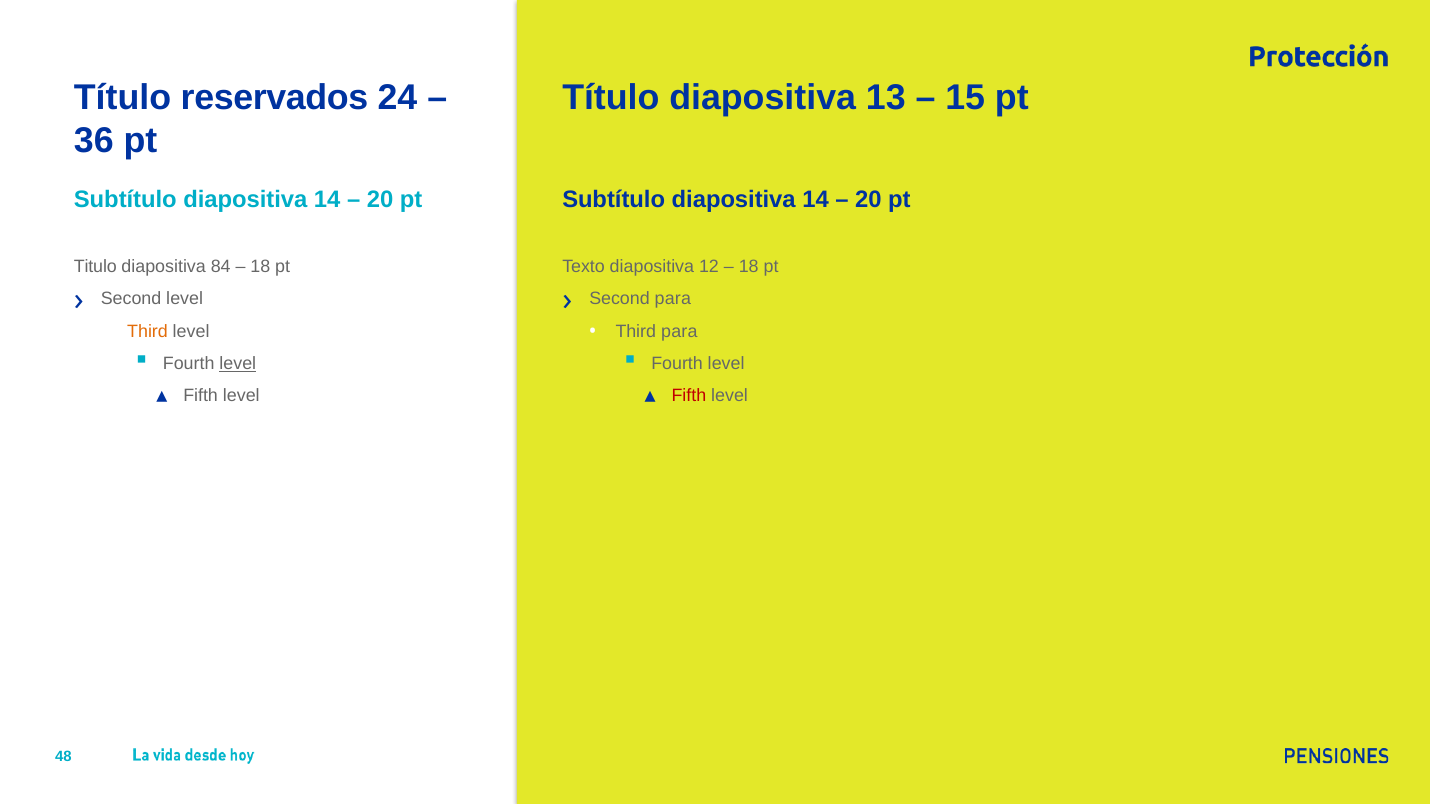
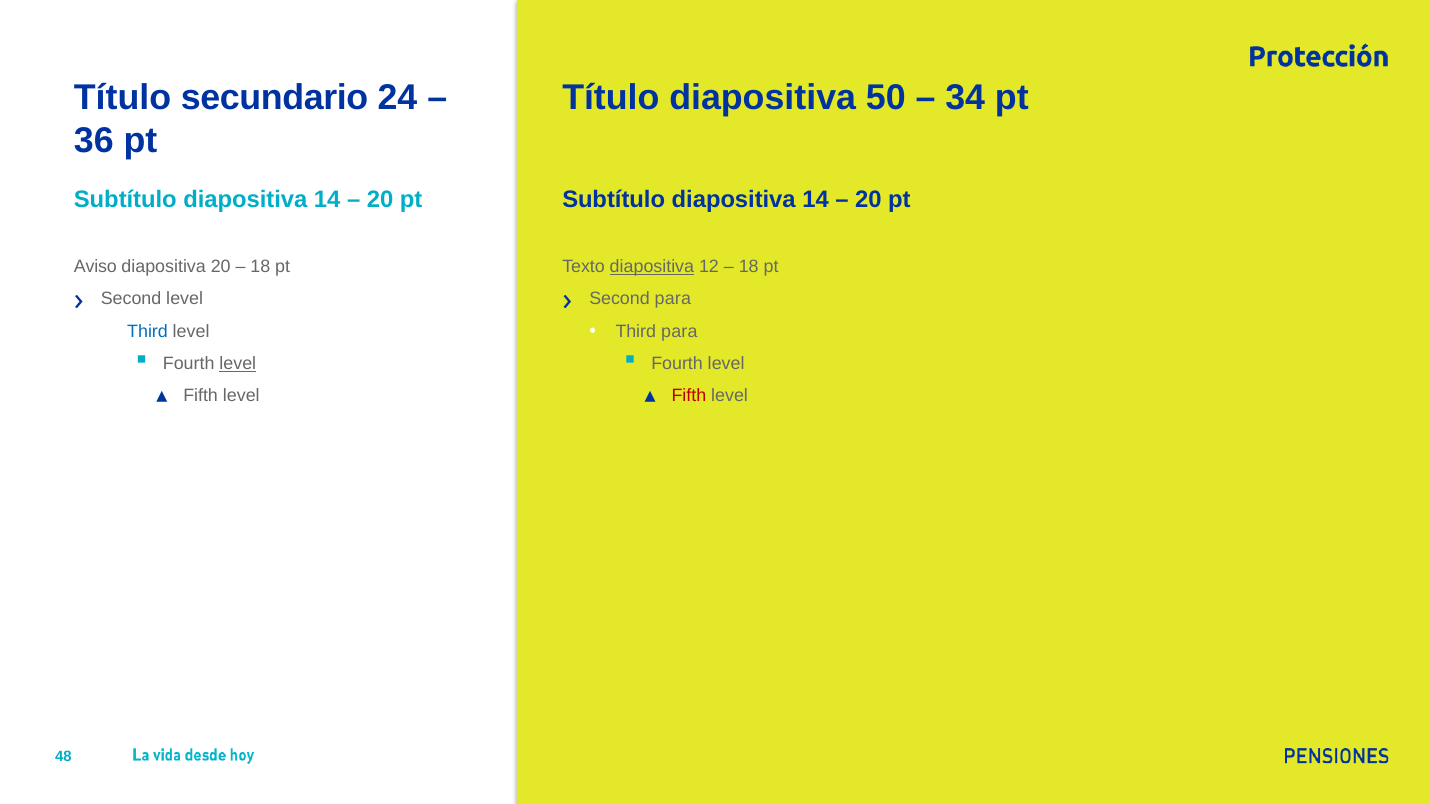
13: 13 -> 50 (886, 98)
15: 15 -> 34 (965, 98)
reservados: reservados -> secundario (274, 98)
Titulo: Titulo -> Aviso (95, 267)
diapositiva 84: 84 -> 20 (221, 267)
diapositiva underline: none -> present (652, 267)
Third colour: orange -> blue (148, 331)
